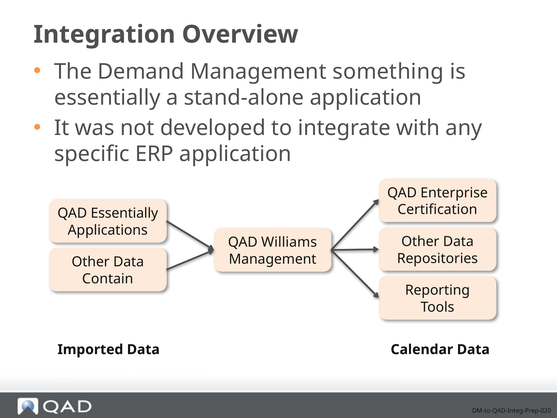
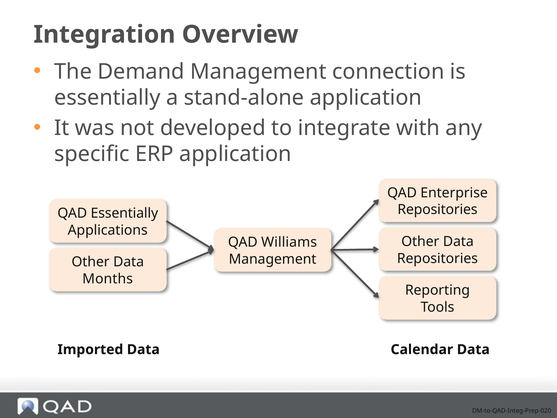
something: something -> connection (388, 72)
Certification: Certification -> Repositories (438, 210)
Contain: Contain -> Months (108, 279)
